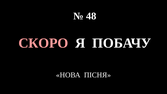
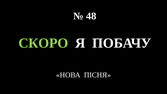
СКОРО colour: pink -> light green (43, 43)
